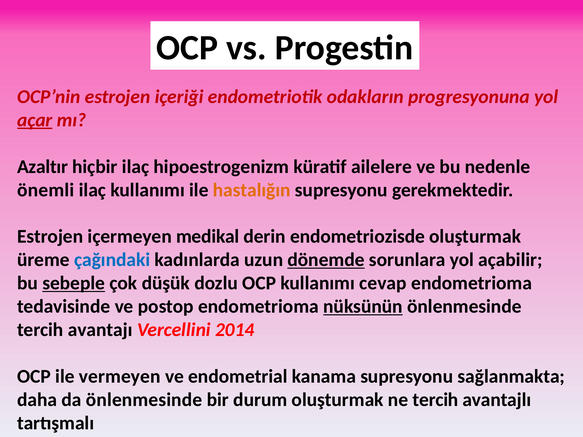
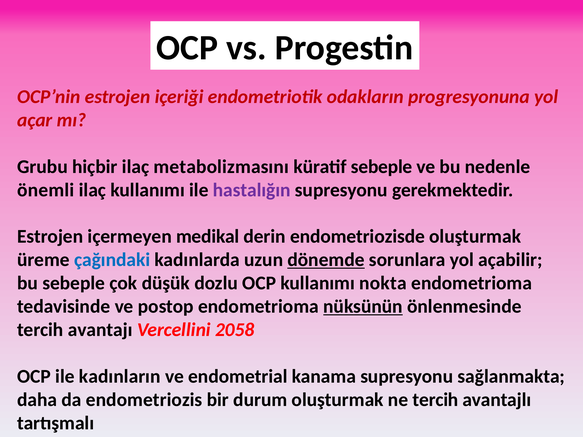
açar underline: present -> none (35, 120)
Azaltır: Azaltır -> Grubu (42, 167)
hipoestrogenizm: hipoestrogenizm -> metabolizmasını (221, 167)
küratif ailelere: ailelere -> sebeple (382, 167)
hastalığın colour: orange -> purple (252, 190)
sebeple underline: present -> none (74, 283)
cevap: cevap -> nokta (383, 283)
2014: 2014 -> 2058 (235, 330)
vermeyen: vermeyen -> kadınların (120, 377)
da önlenmesinde: önlenmesinde -> endometriozis (144, 400)
